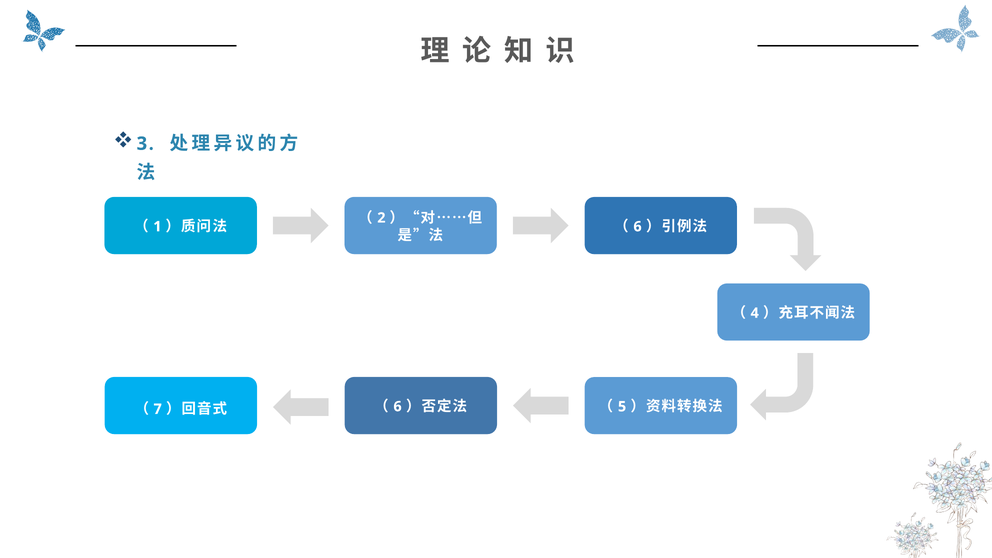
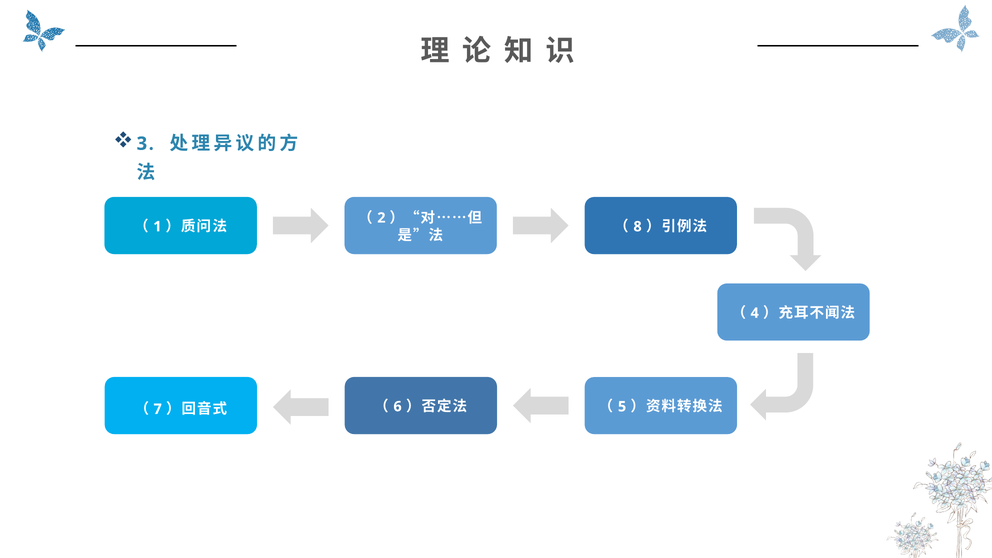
6: 6 -> 8 (638, 227)
